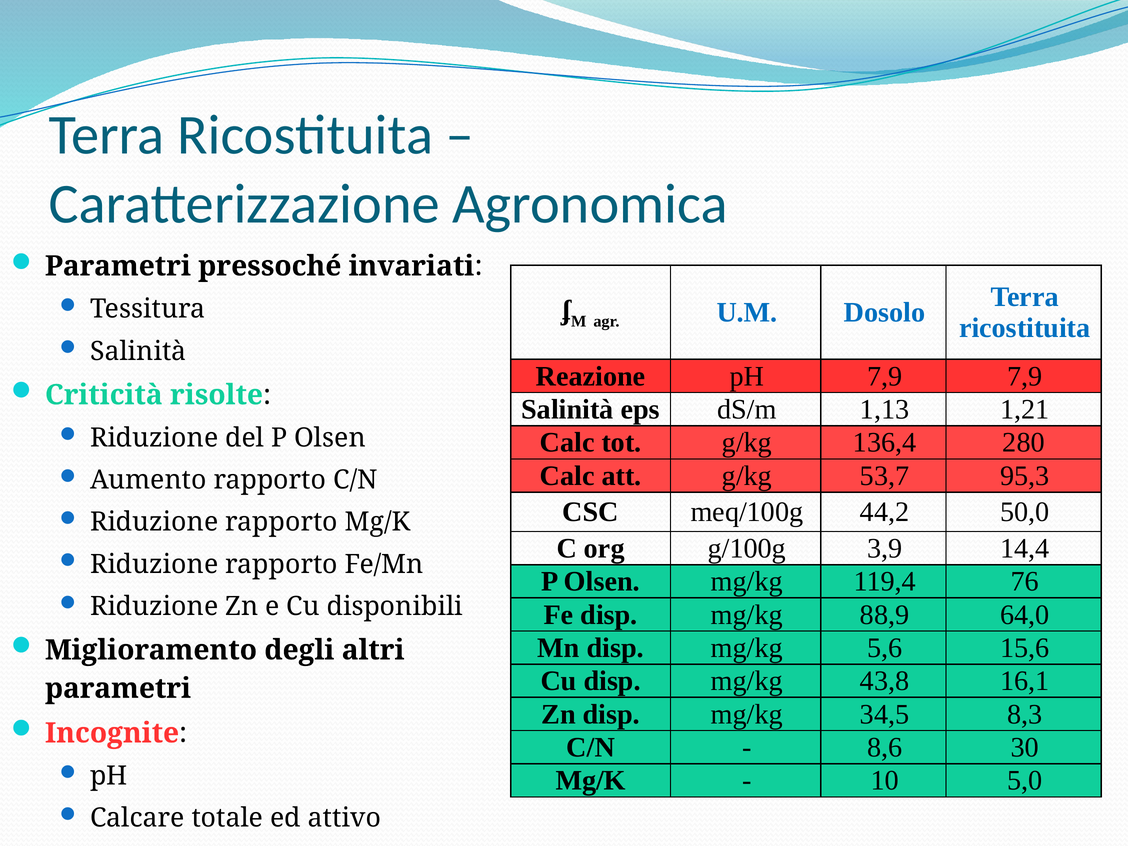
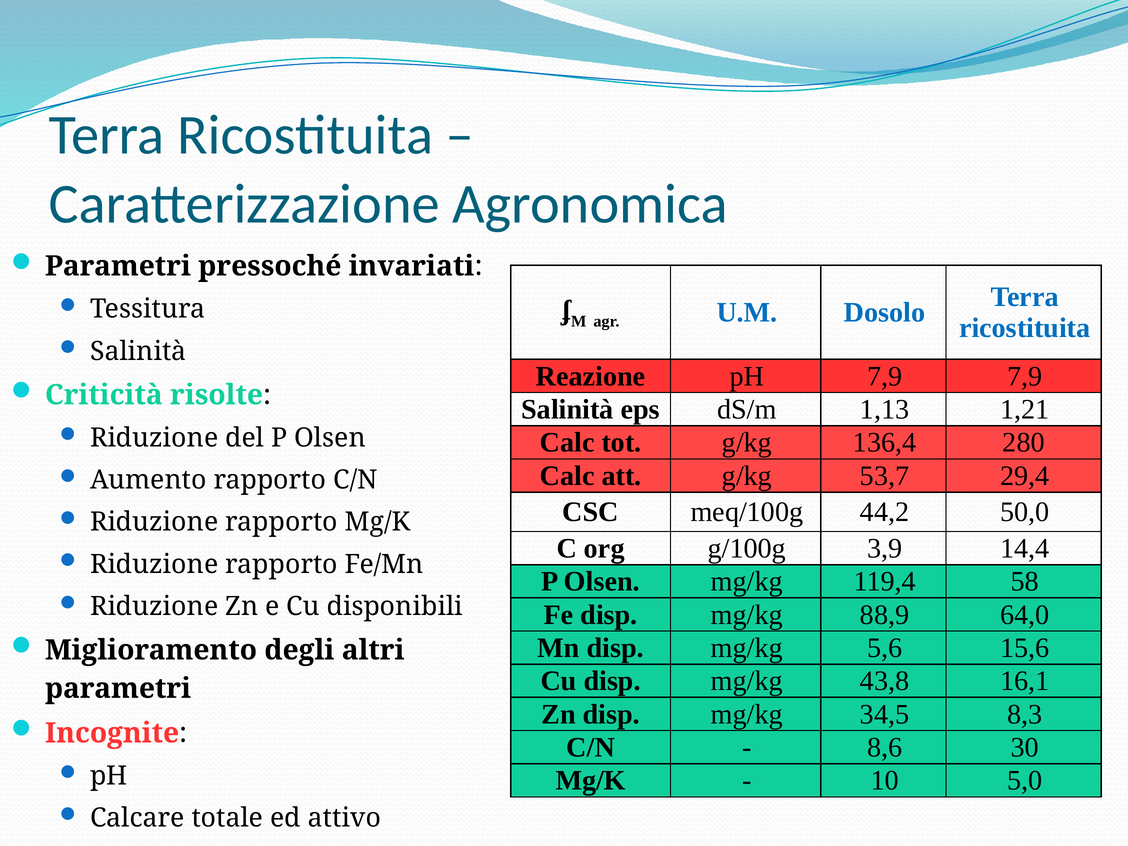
95,3: 95,3 -> 29,4 (1025, 476)
76: 76 -> 58 (1025, 582)
